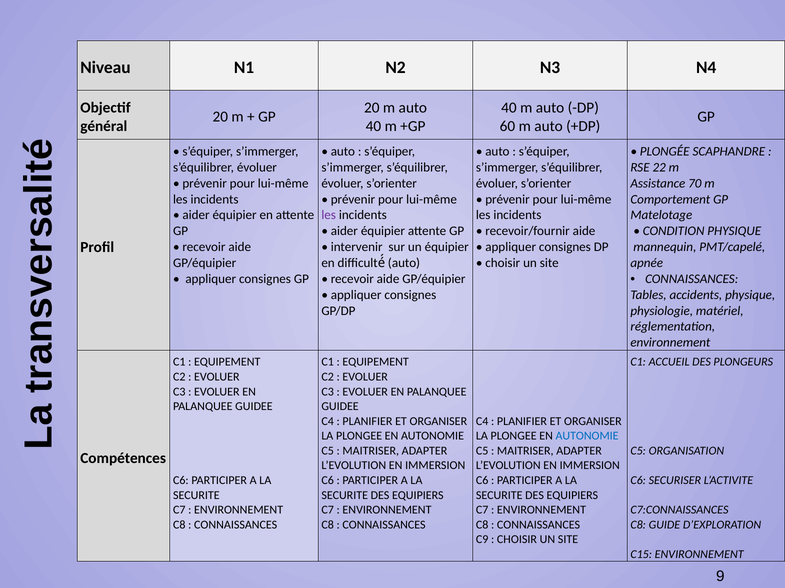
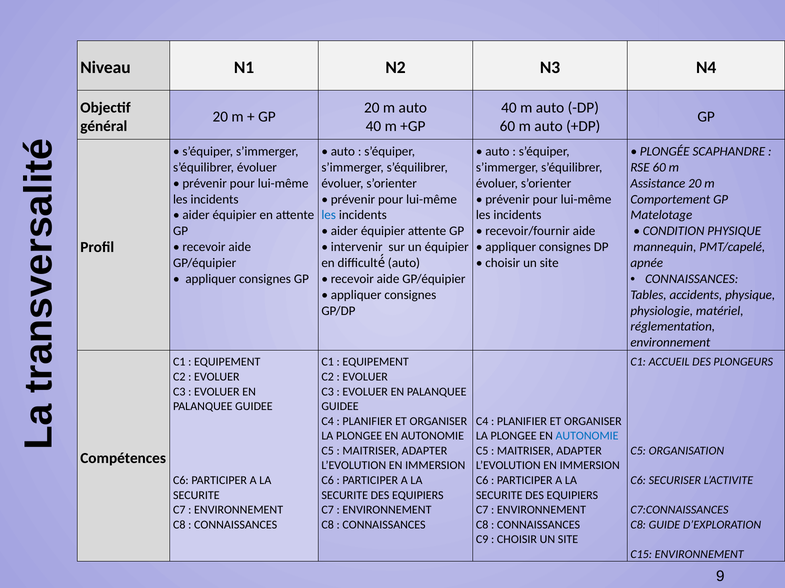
RSE 22: 22 -> 60 (659, 168)
Assistance 70: 70 -> 20 (695, 184)
les colour: purple -> blue (329, 215)
